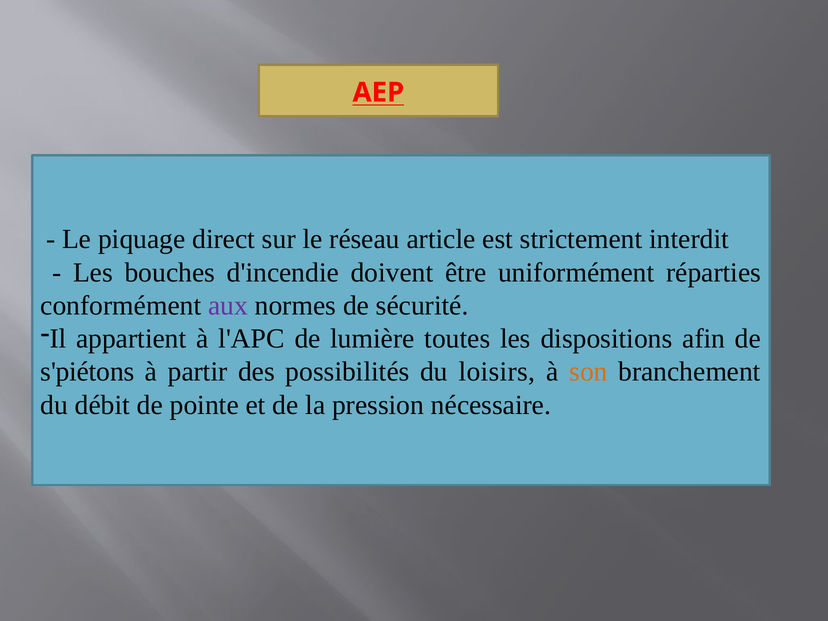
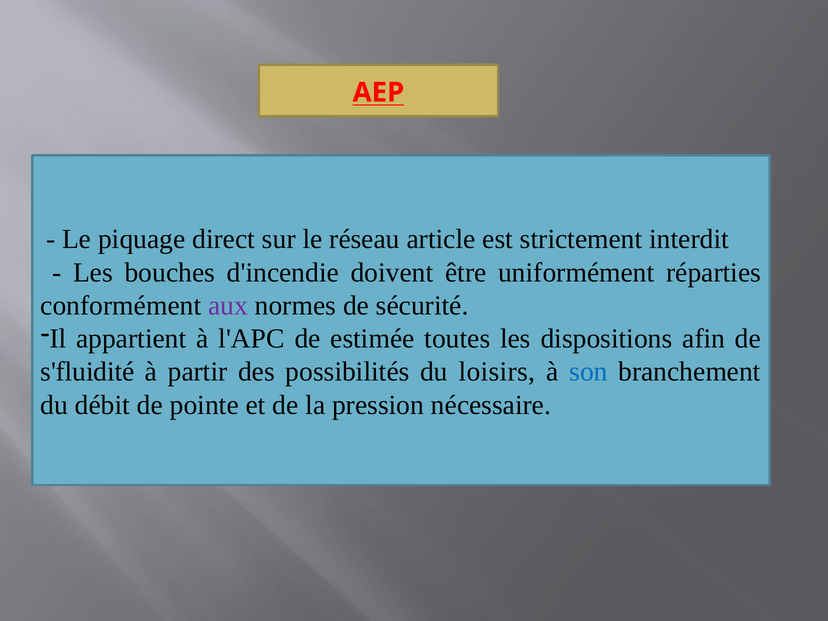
lumière: lumière -> estimée (372, 339)
s'piétons: s'piétons -> s'fluidité (87, 372)
son colour: orange -> blue (588, 372)
